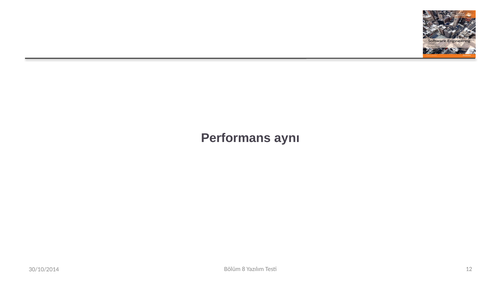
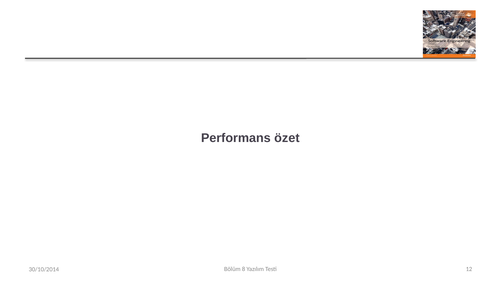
aynı: aynı -> özet (287, 138)
